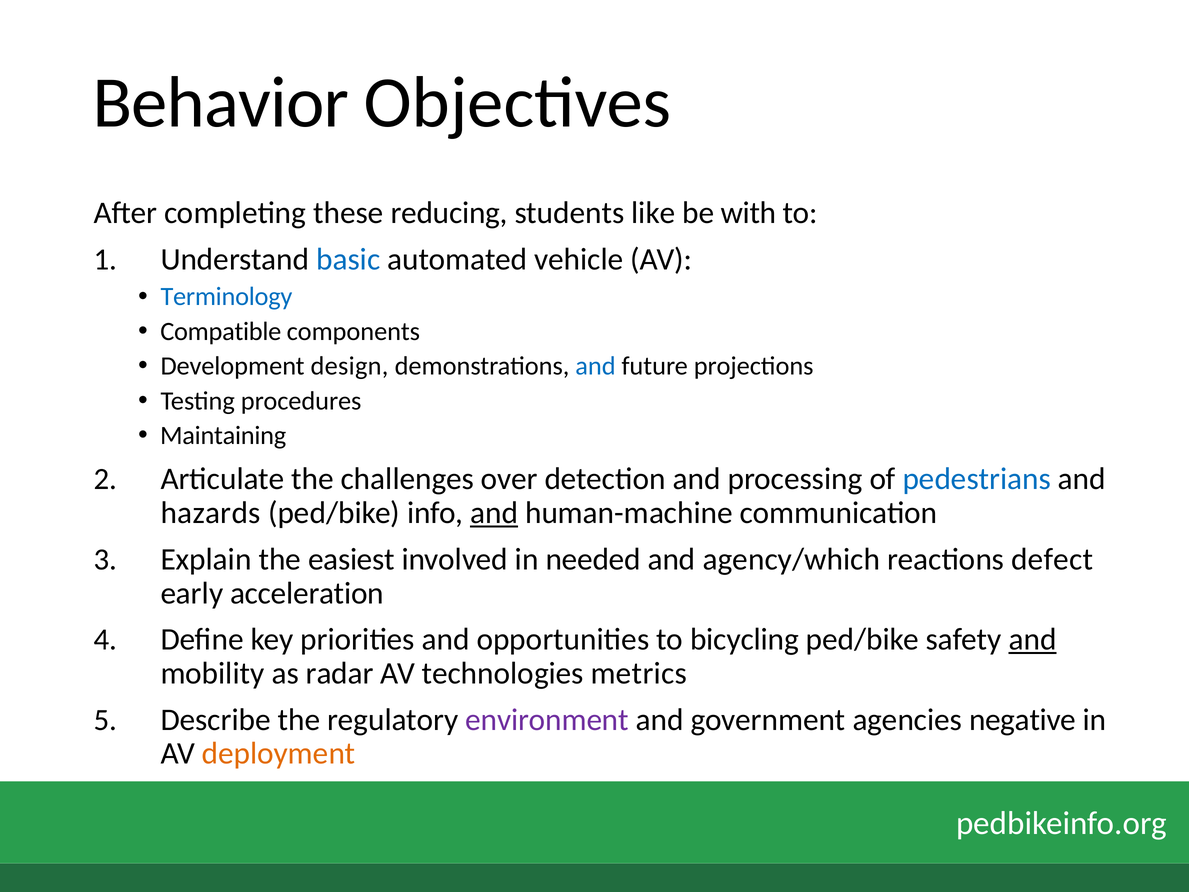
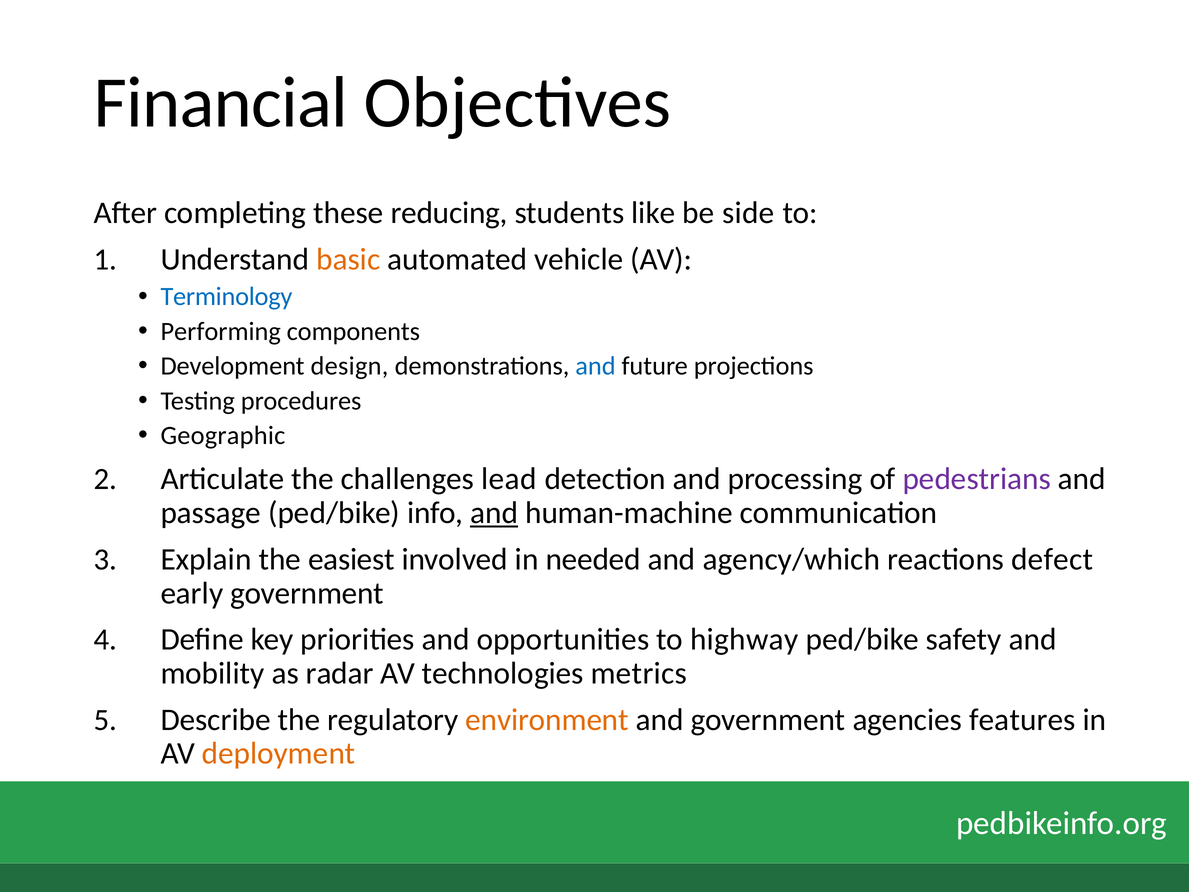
Behavior: Behavior -> Financial (221, 103)
with: with -> side (748, 213)
basic colour: blue -> orange (348, 259)
Compatible: Compatible -> Performing (221, 331)
Maintaining: Maintaining -> Geographic (223, 435)
over: over -> lead (509, 479)
pedestrians colour: blue -> purple (977, 479)
hazards: hazards -> passage (211, 513)
early acceleration: acceleration -> government (307, 593)
bicycling: bicycling -> highway (744, 639)
and underline: present -> none (1032, 639)
environment colour: purple -> orange (547, 720)
negative: negative -> features (1022, 720)
